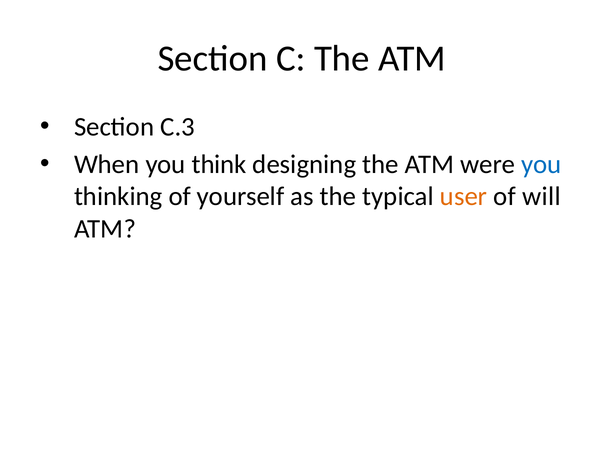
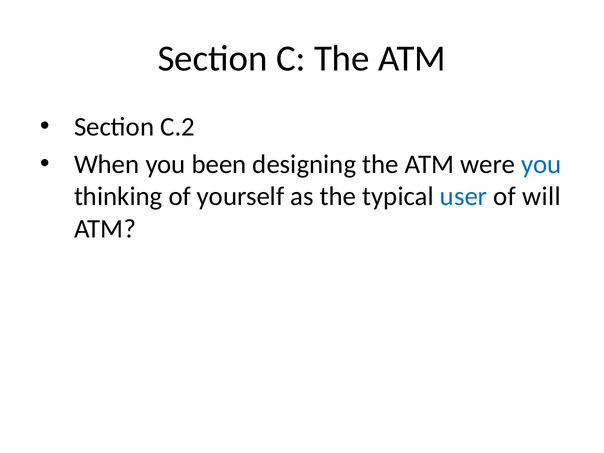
C.3: C.3 -> C.2 (178, 127)
think: think -> been (219, 164)
user colour: orange -> blue (464, 197)
